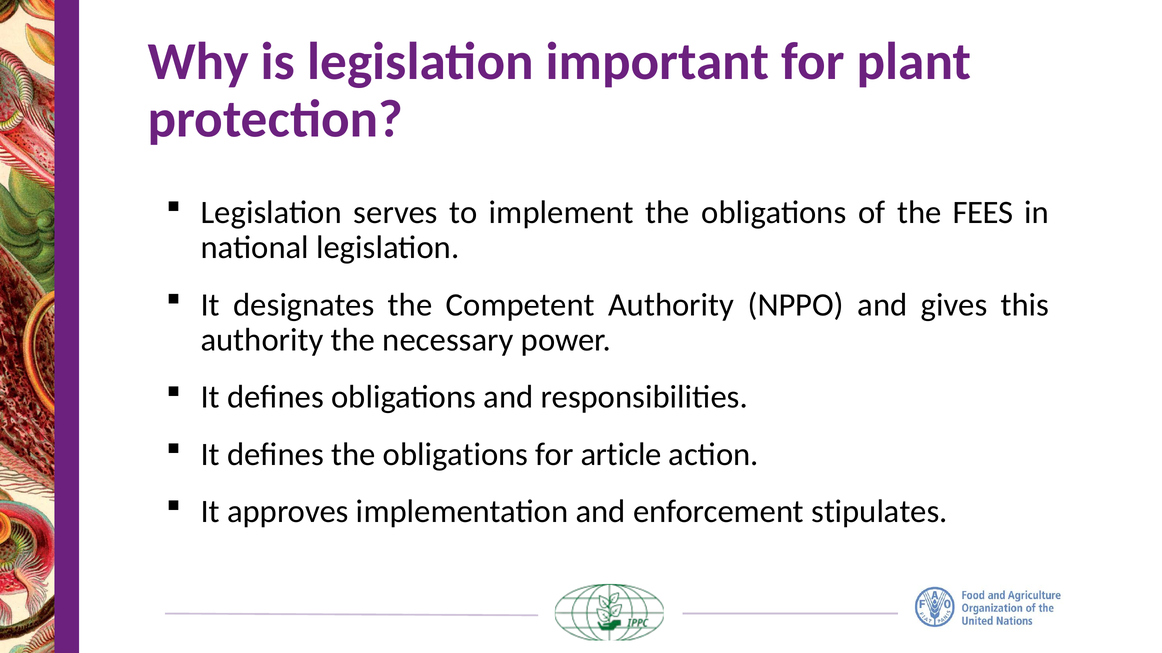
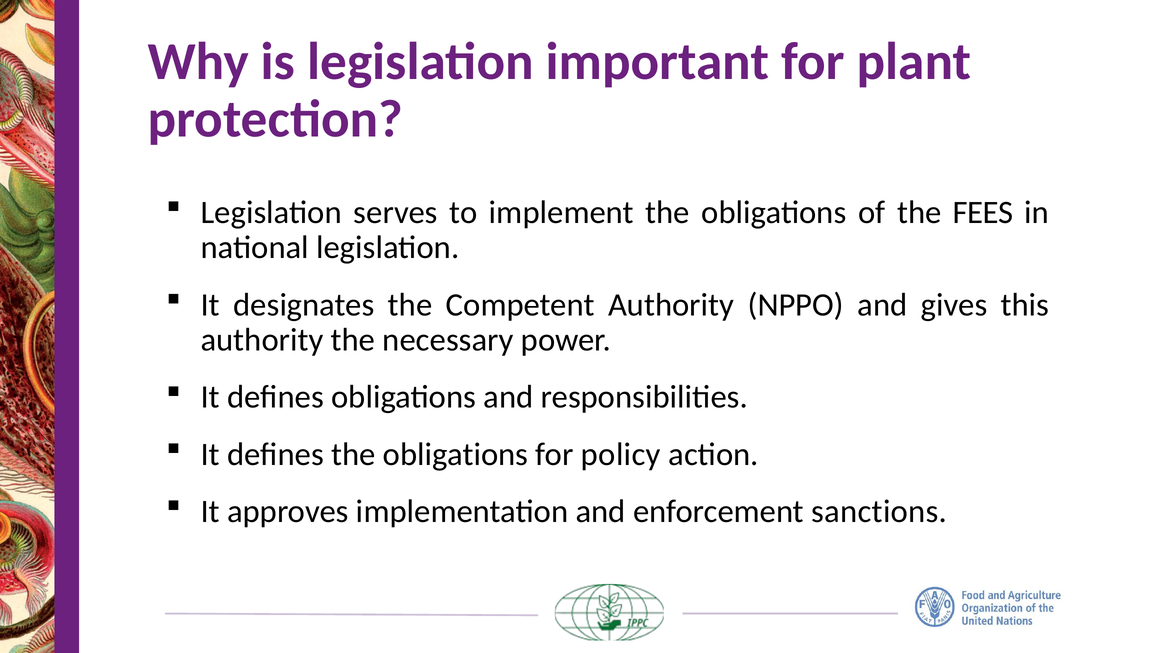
article: article -> policy (621, 455)
stipulates: stipulates -> sanctions (879, 512)
